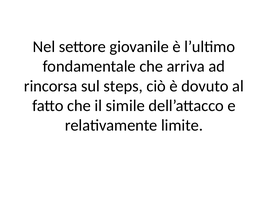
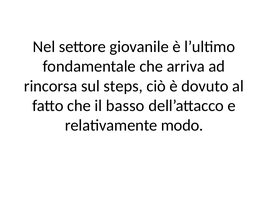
simile: simile -> basso (125, 106)
limite: limite -> modo (182, 125)
